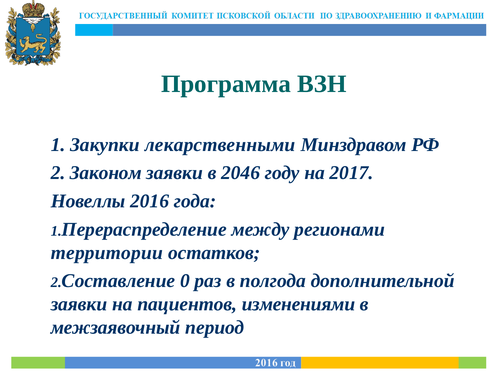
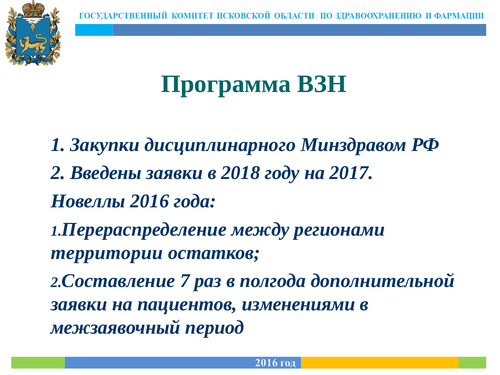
лекарственными: лекарственными -> дисциплинарного (220, 145)
Законом: Законом -> Введены (106, 173)
2046: 2046 -> 2018 (241, 173)
0: 0 -> 7 (185, 281)
